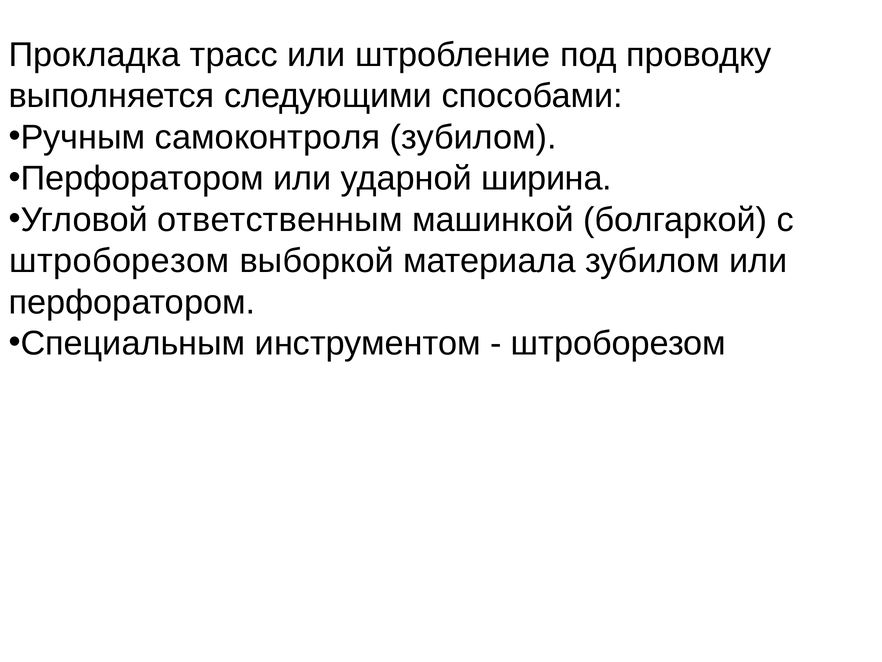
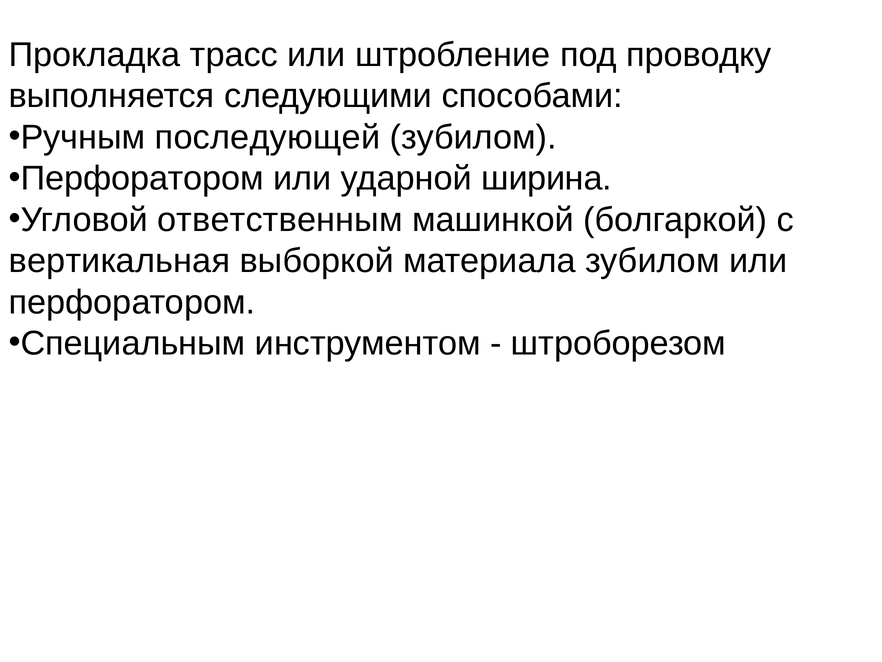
самоконтроля: самоконтроля -> последующей (267, 137)
штроборезом: штроборезом -> вертикальная (119, 261)
